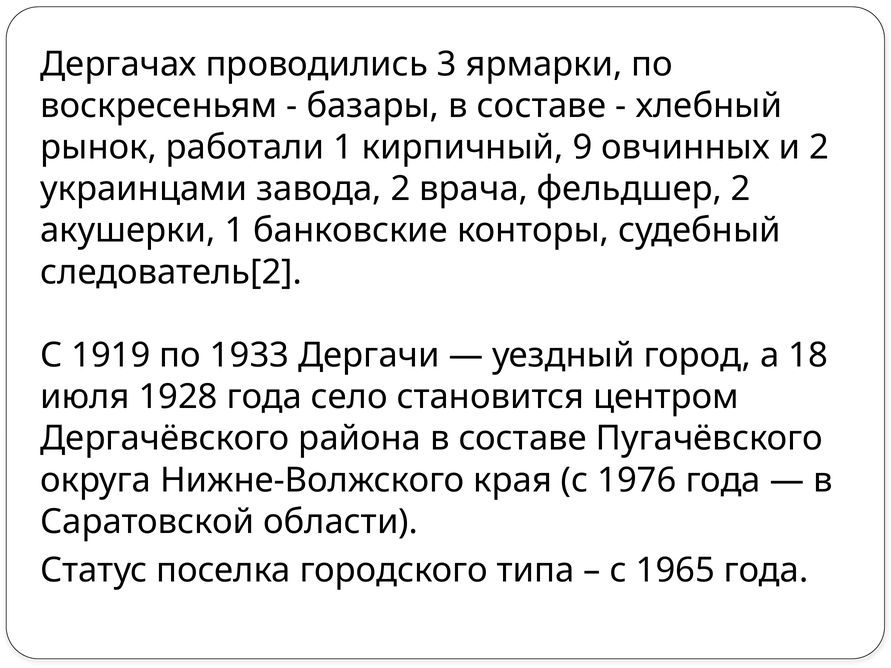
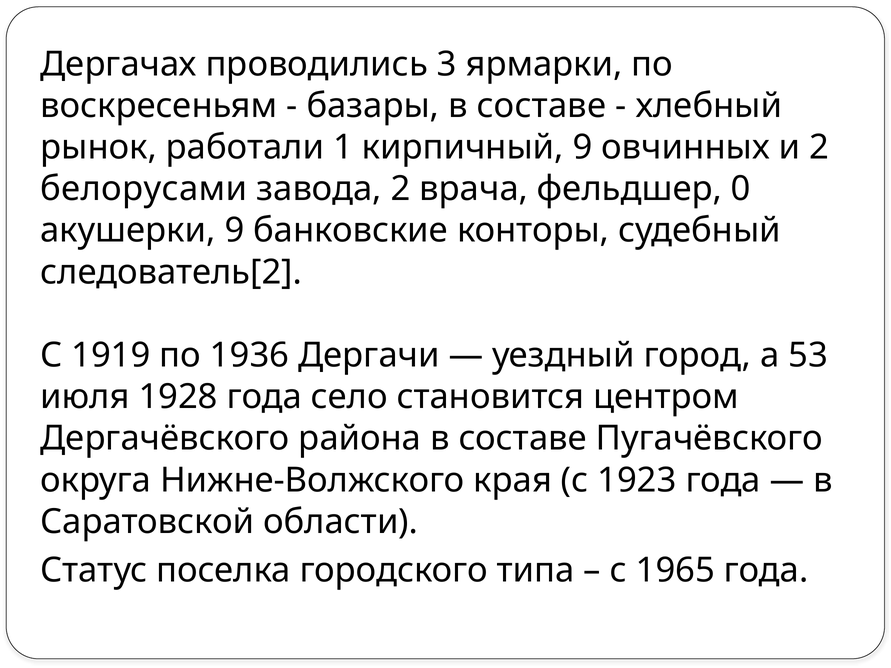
украинцами: украинцами -> белорусами (144, 189)
фельдшер 2: 2 -> 0 (741, 189)
акушерки 1: 1 -> 9 (234, 231)
1933: 1933 -> 1936 (250, 355)
18: 18 -> 53 (808, 355)
1976: 1976 -> 1923 (637, 480)
